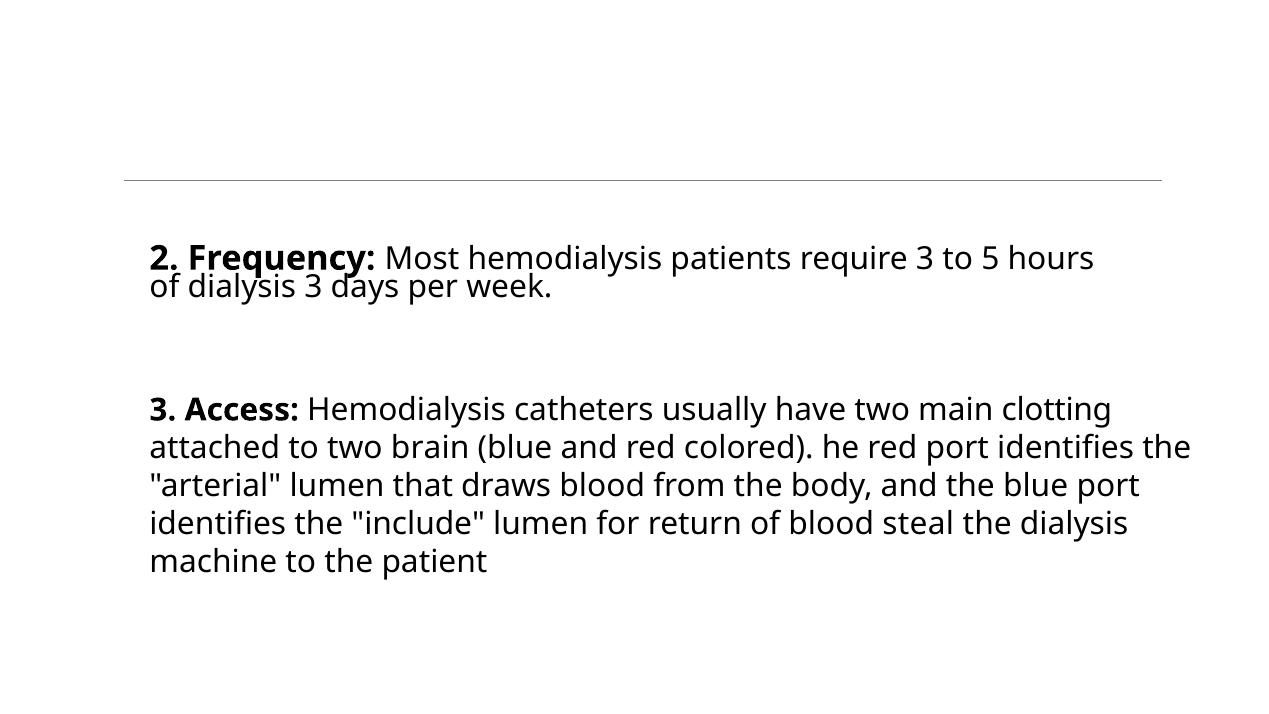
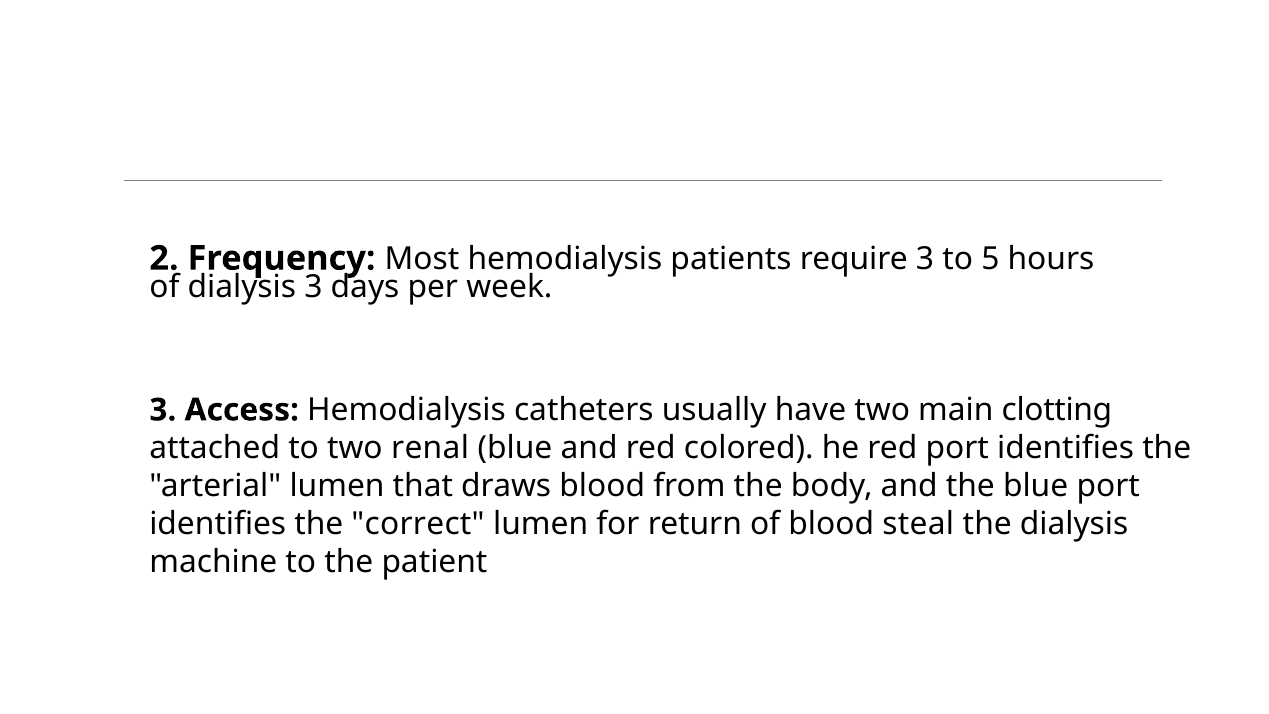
brain: brain -> renal (430, 448)
include: include -> correct (418, 524)
